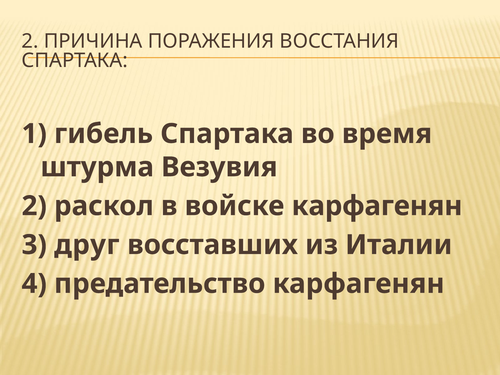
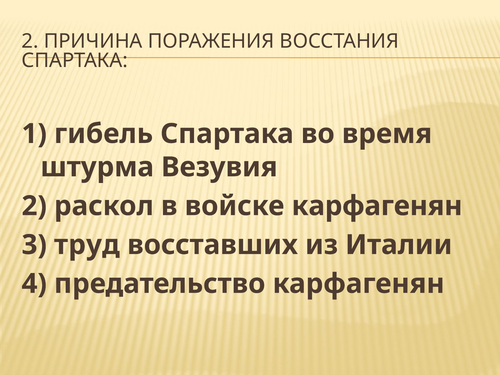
друг: друг -> труд (87, 245)
